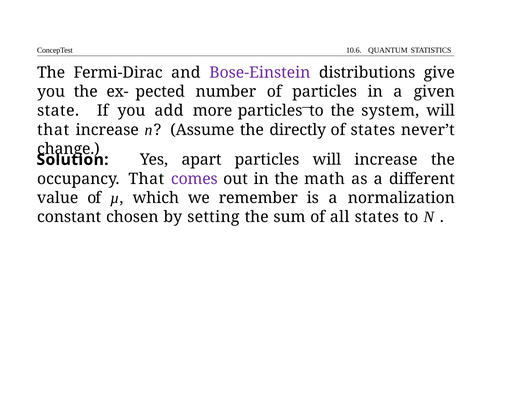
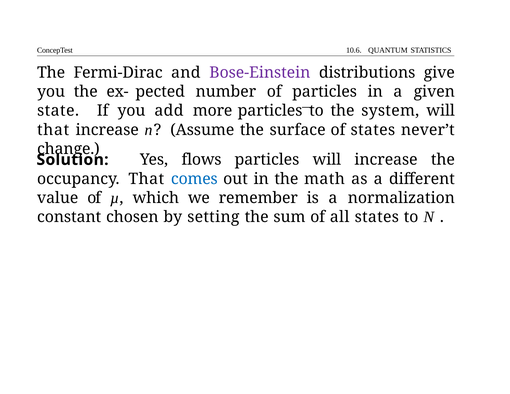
directly: directly -> surface (298, 130)
apart: apart -> flows (202, 160)
comes colour: purple -> blue (194, 179)
